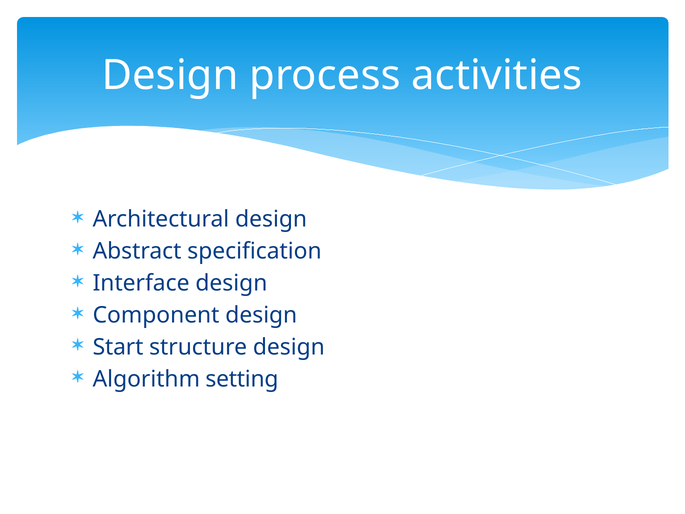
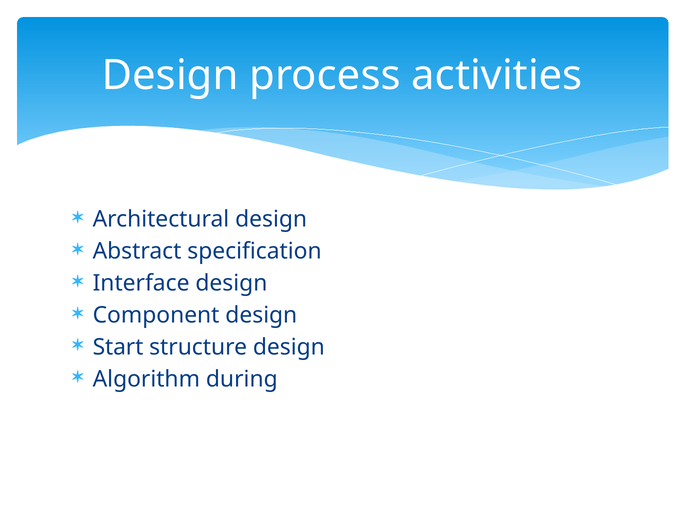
setting: setting -> during (242, 379)
